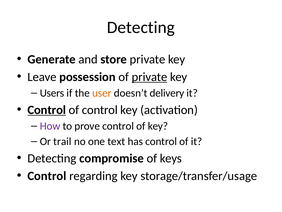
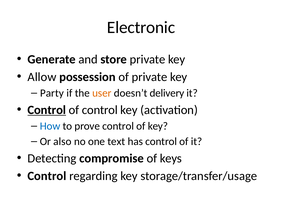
Detecting: Detecting -> Electronic (141, 27)
Leave: Leave -> Allow (42, 77)
private underline: present -> none (150, 77)
Users: Users -> Party (52, 93)
How colour: purple -> blue (50, 126)
trail: trail -> also (62, 141)
